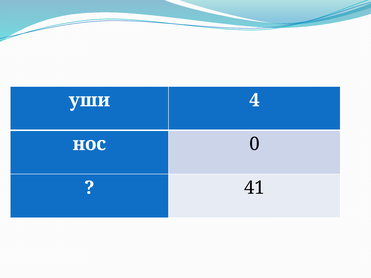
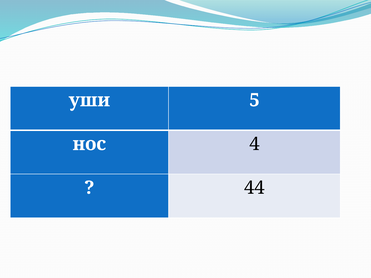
4: 4 -> 5 (254, 100)
0: 0 -> 4 (254, 144)
41: 41 -> 44 (254, 188)
